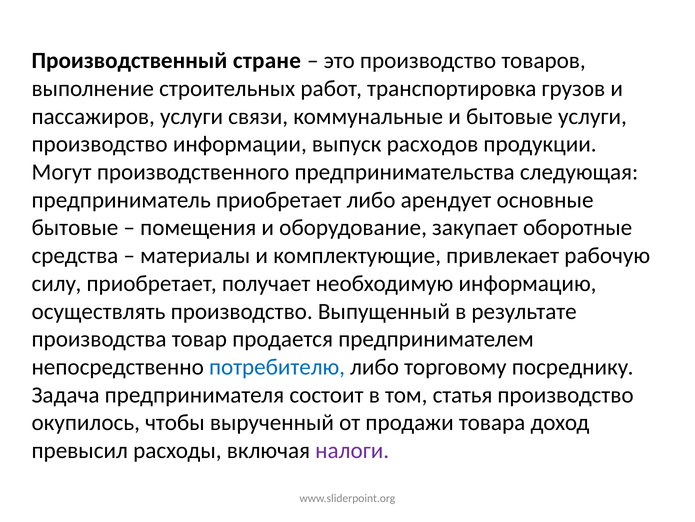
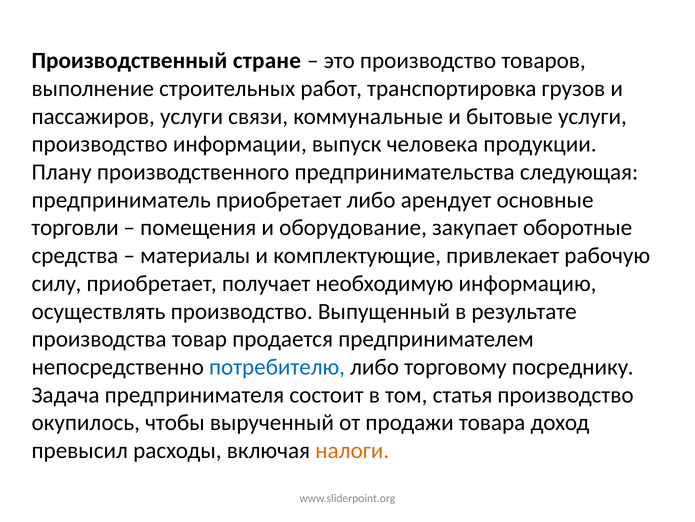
расходов: расходов -> человека (432, 144)
Могут: Могут -> Плану (62, 172)
бытовые: бытовые -> торговли (75, 228)
налоги colour: purple -> orange (352, 450)
